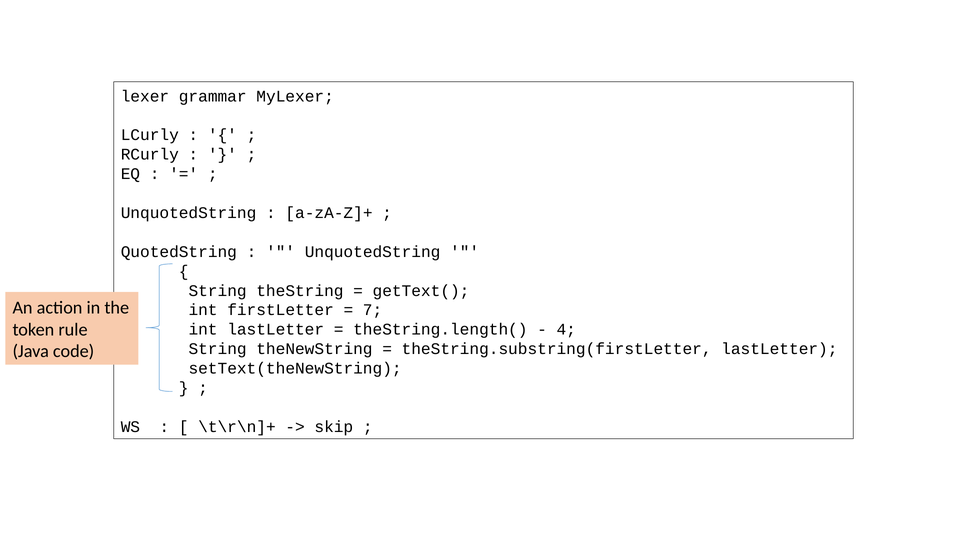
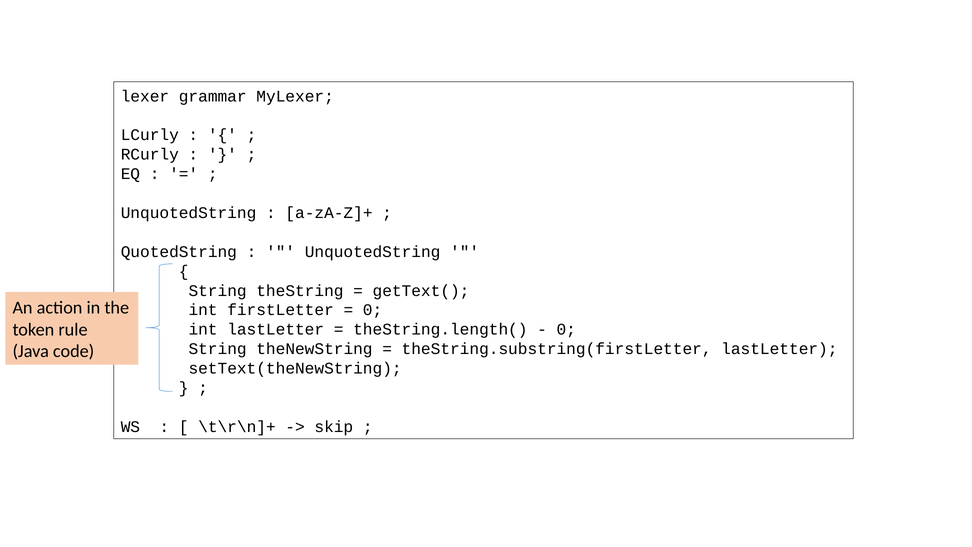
7: 7 -> 0 (373, 310)
4: 4 -> 0 (566, 329)
